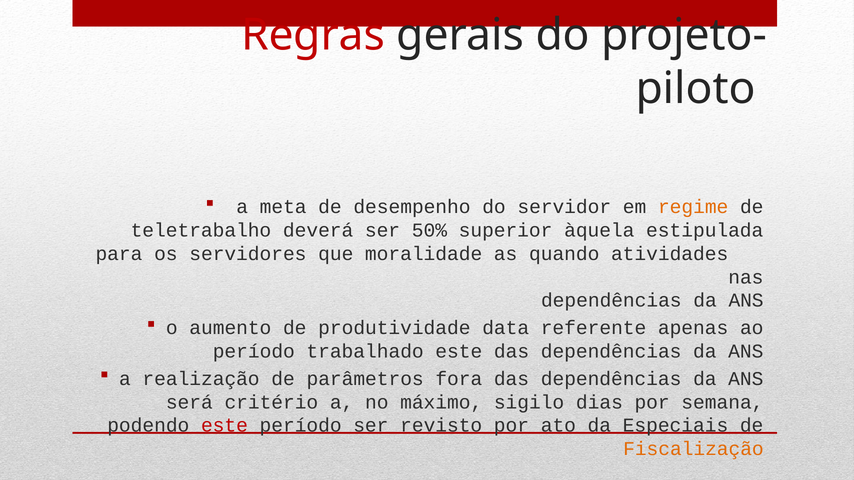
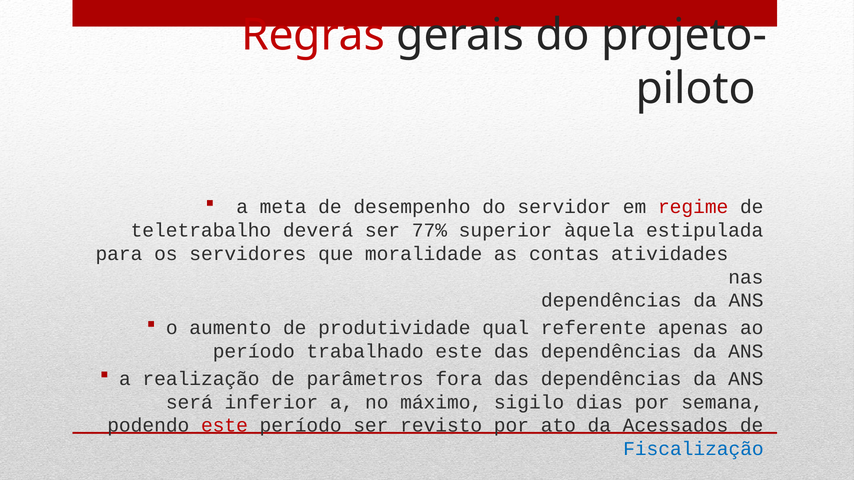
regime colour: orange -> red (693, 207)
50%: 50% -> 77% (429, 230)
quando: quando -> contas (564, 254)
data: data -> qual (506, 328)
critério: critério -> inferior (271, 402)
Especiais: Especiais -> Acessados (675, 426)
Fiscalização colour: orange -> blue (693, 449)
